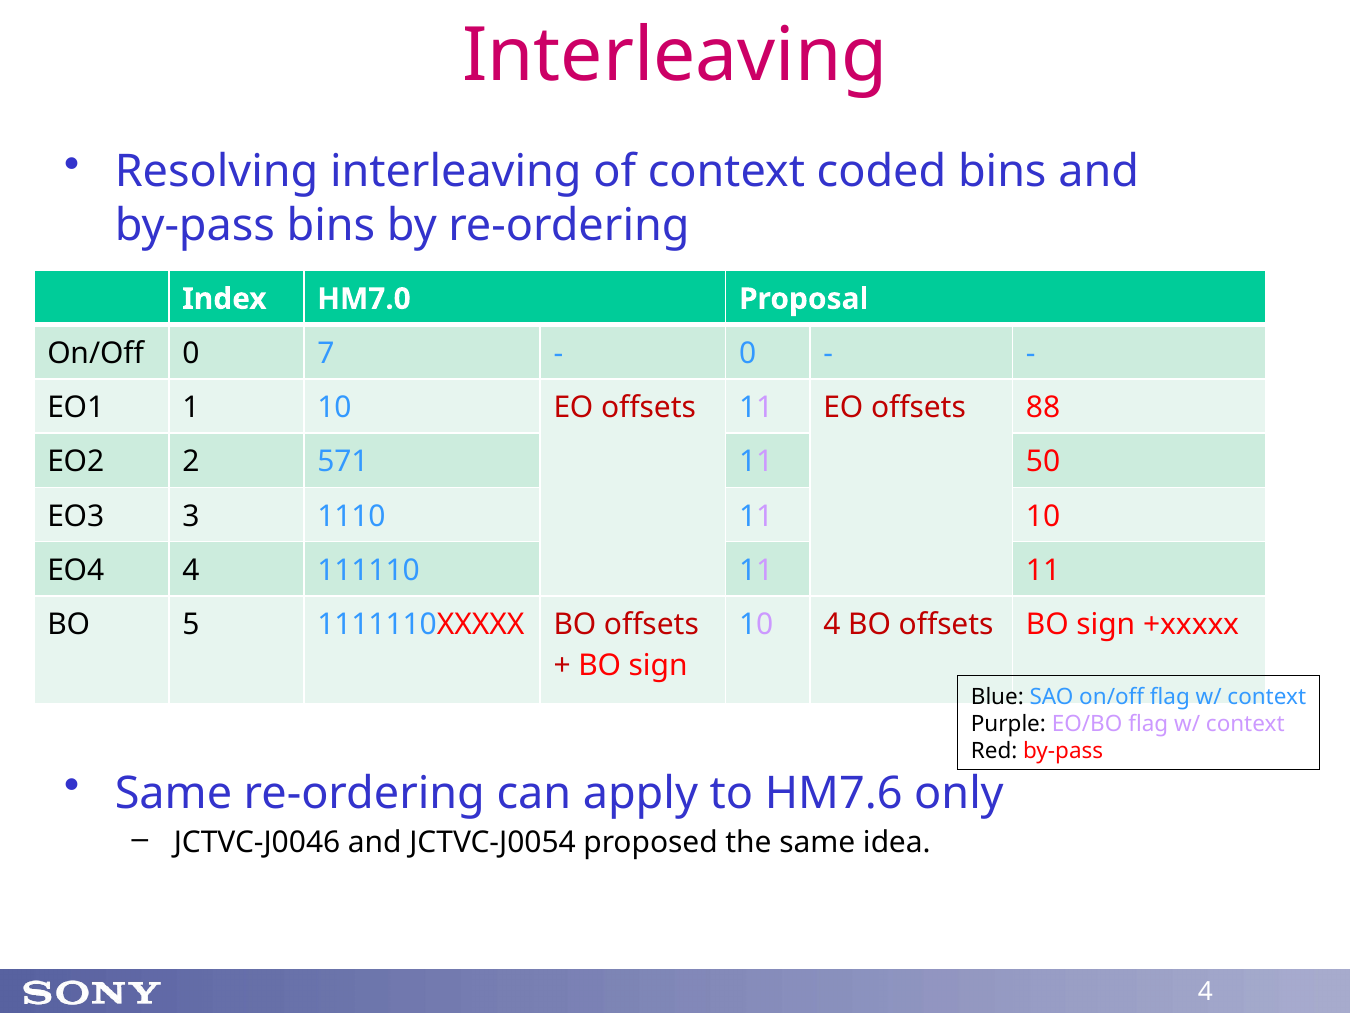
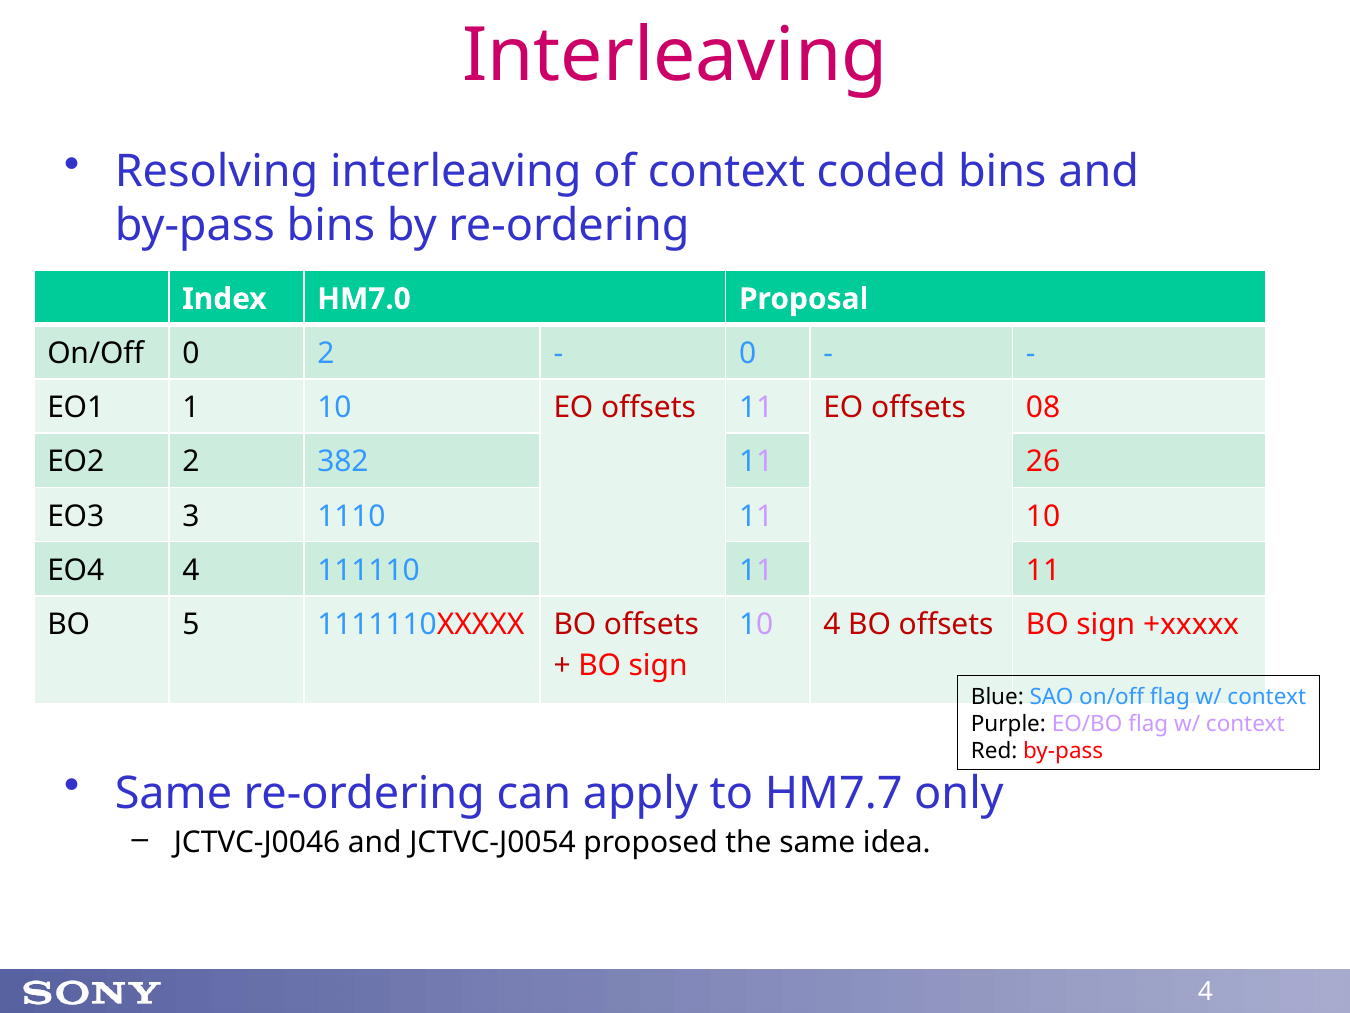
0 7: 7 -> 2 (326, 353)
88: 88 -> 08 (1043, 407)
571: 571 -> 382 (343, 462)
50: 50 -> 26 (1043, 462)
HM7.6: HM7.6 -> HM7.7 (834, 793)
